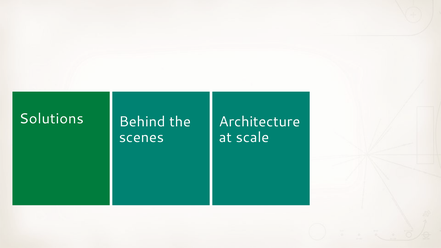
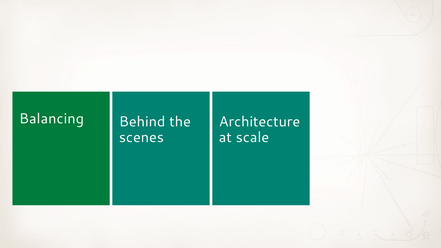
Solutions: Solutions -> Balancing (51, 119)
